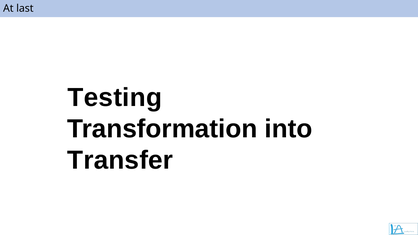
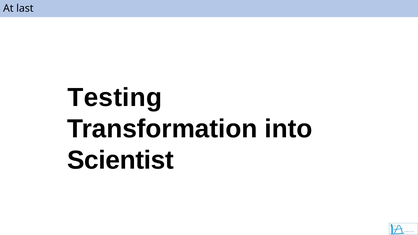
Transfer: Transfer -> Scientist (120, 160)
